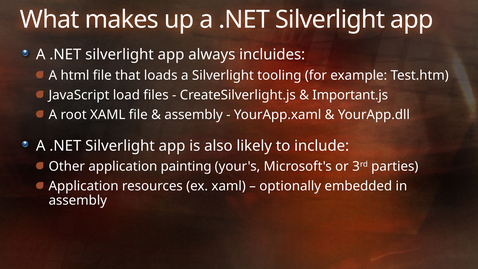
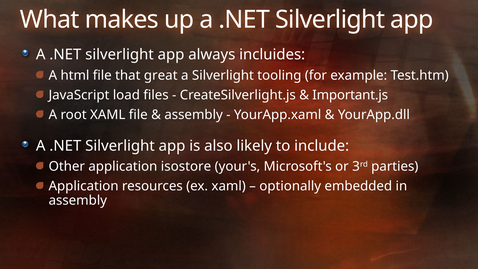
loads: loads -> great (161, 75)
painting: painting -> isostore (186, 166)
